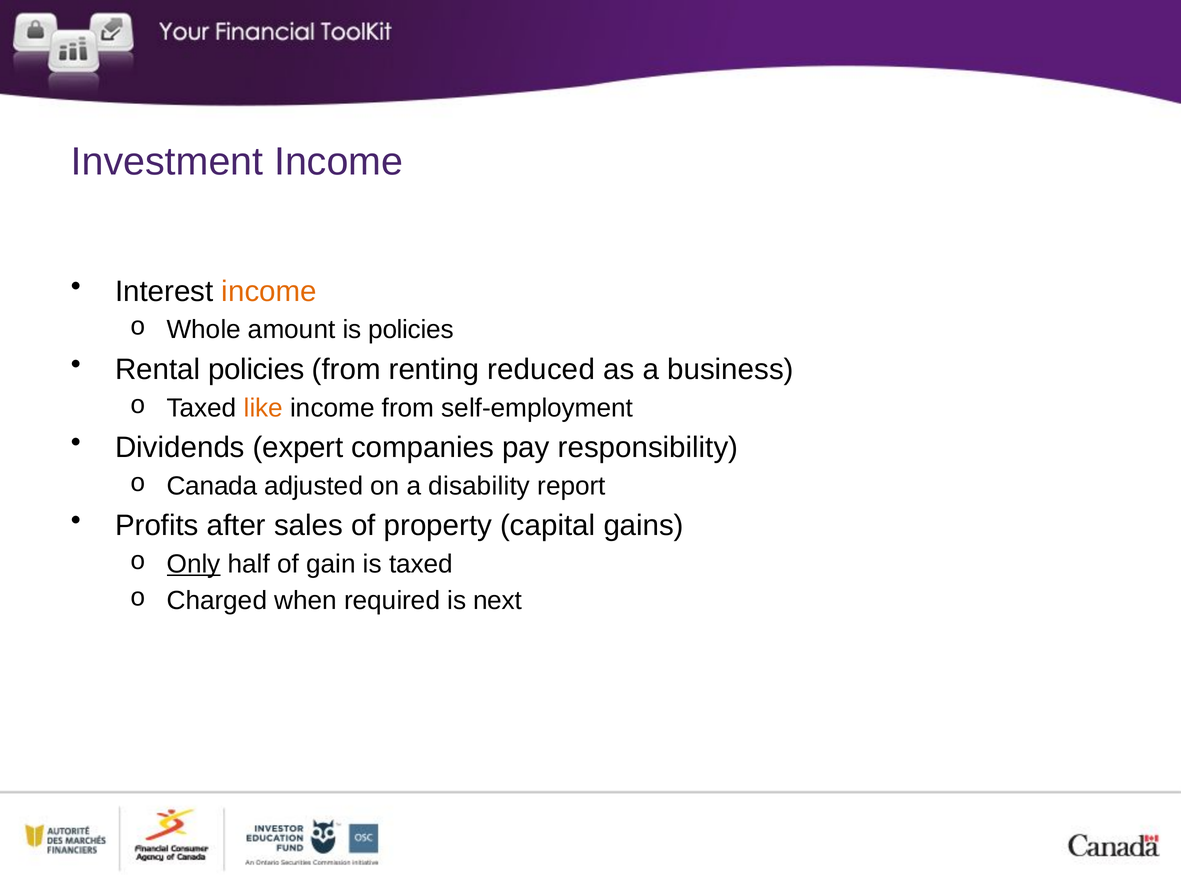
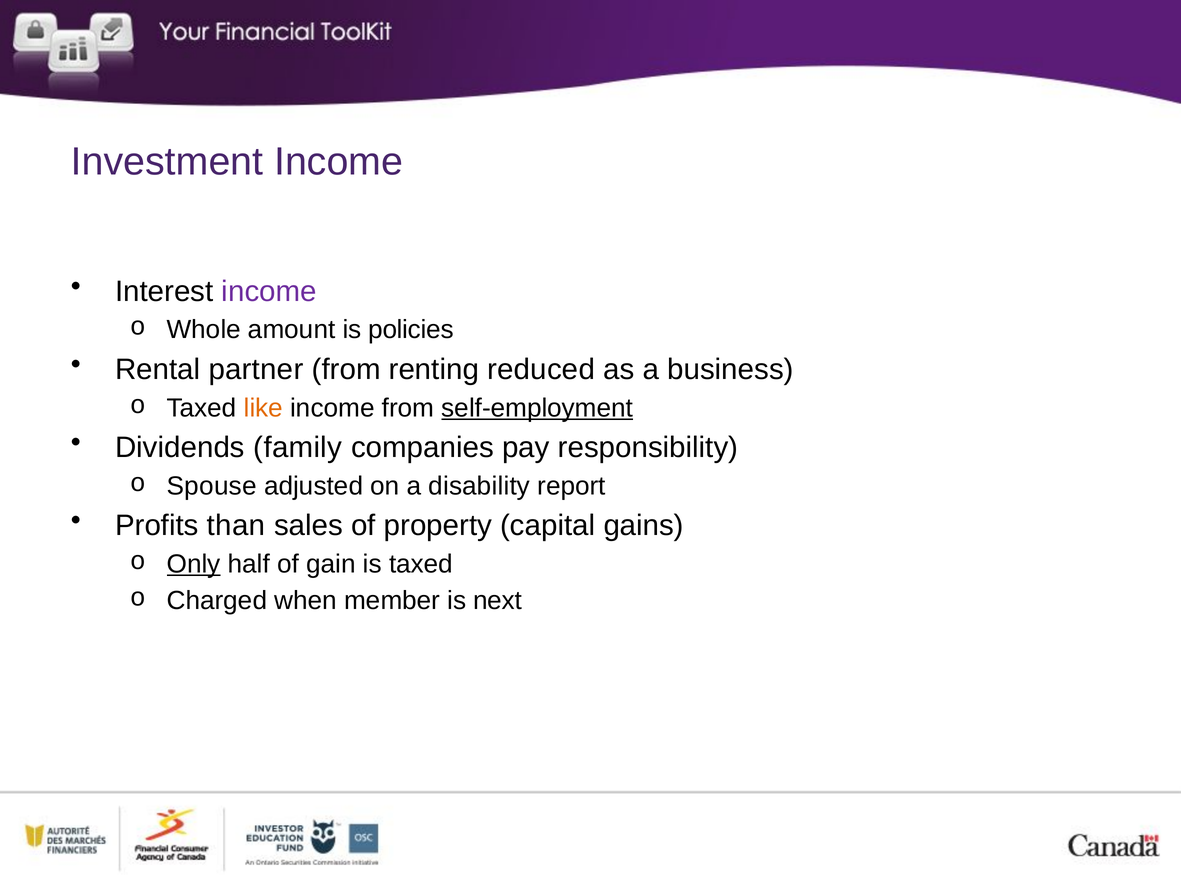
income colour: orange -> purple (269, 291)
Rental policies: policies -> partner (256, 369)
self-employment underline: none -> present (537, 408)
expert: expert -> family (298, 447)
Canada: Canada -> Spouse (212, 486)
after: after -> than (236, 525)
required: required -> member (392, 601)
